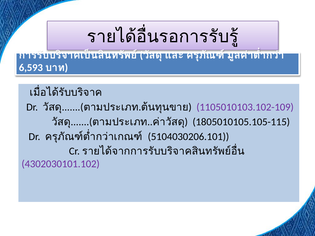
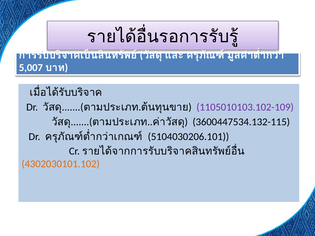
6,593: 6,593 -> 5,007 (31, 68)
1805010105.105-115: 1805010105.105-115 -> 3600447534.132-115 (241, 122)
4302030101.102 colour: purple -> orange (61, 164)
